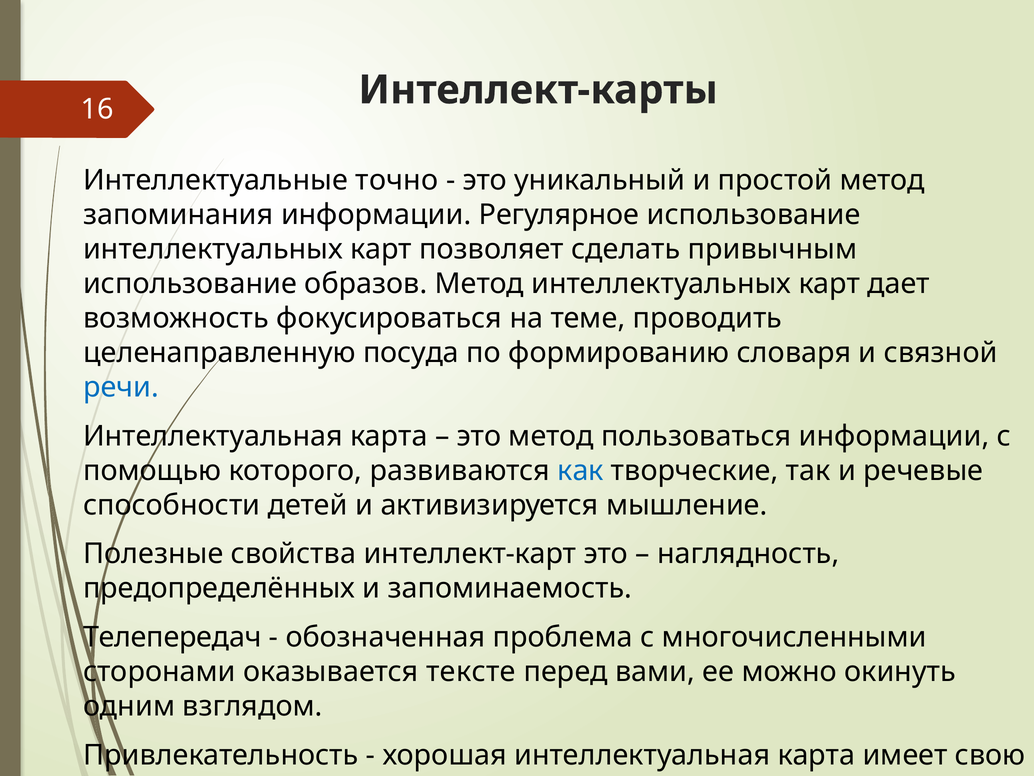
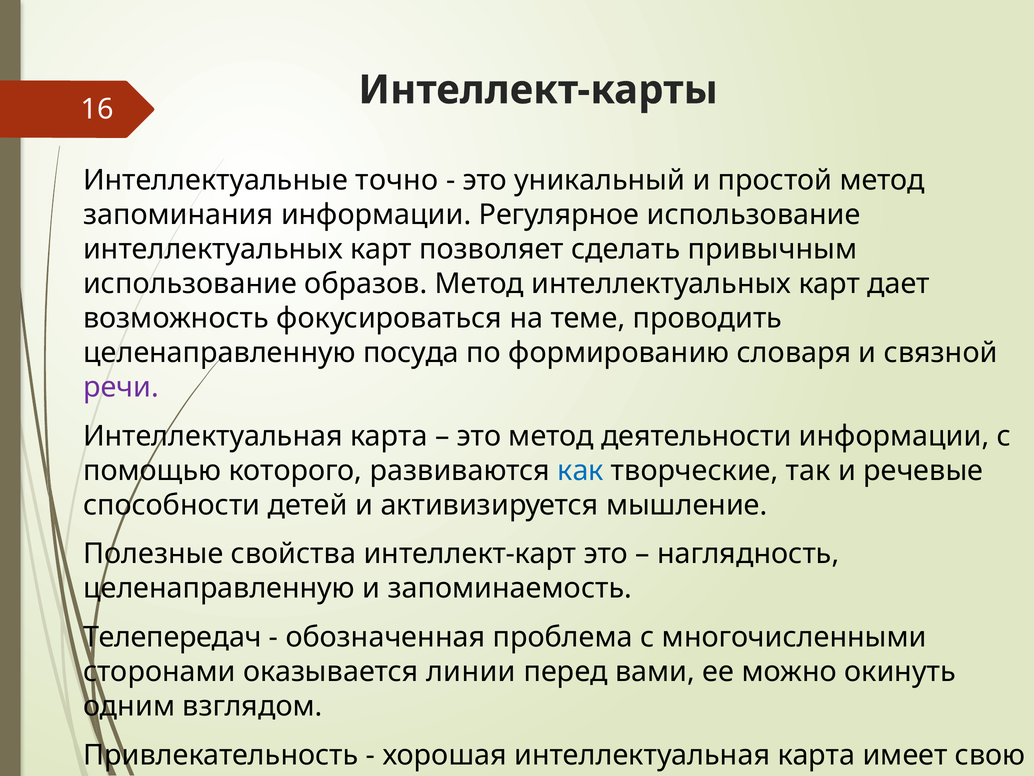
речи colour: blue -> purple (121, 387)
пользоваться: пользоваться -> деятельности (696, 436)
предопределённых: предопределённых -> целенаправленную (219, 588)
тексте: тексте -> линии (471, 671)
